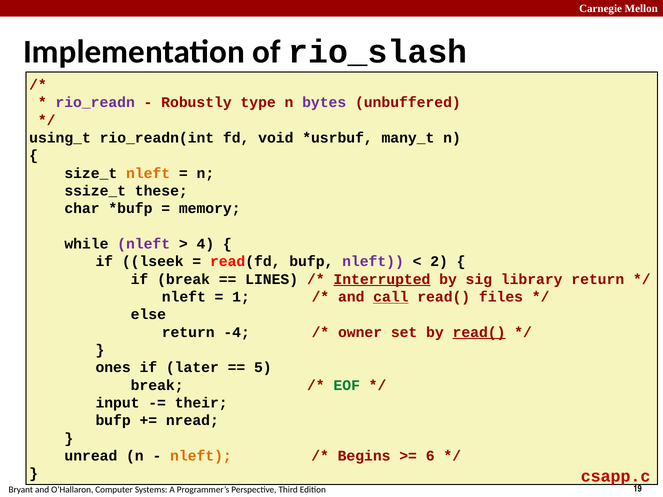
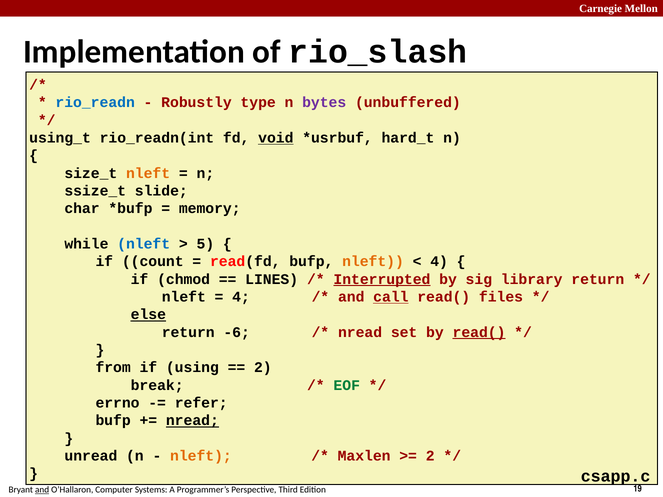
rio_readn colour: purple -> blue (95, 103)
void underline: none -> present (276, 138)
many_t: many_t -> hard_t (408, 138)
these: these -> slide (161, 191)
nleft colour: purple -> blue (144, 244)
4: 4 -> 5 (205, 244)
lseek: lseek -> count (153, 262)
nleft colour: purple -> orange (373, 262)
2: 2 -> 4 (439, 262)
if break: break -> chmod (184, 279)
1: 1 -> 4 (241, 297)
else underline: none -> present (148, 315)
-4: -4 -> -6 (237, 332)
owner: owner -> nread (360, 332)
ones: ones -> from (113, 368)
later: later -> using (192, 368)
5: 5 -> 2 (263, 368)
input: input -> errno (118, 403)
their: their -> refer (201, 403)
nread underline: none -> present (192, 421)
Begins: Begins -> Maxlen (364, 456)
6: 6 -> 2 (430, 456)
csapp.c colour: red -> black (616, 477)
and underline: none -> present (42, 490)
